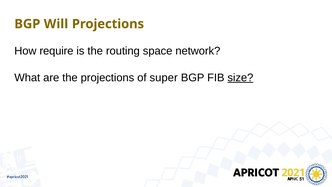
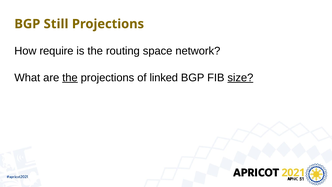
Will: Will -> Still (56, 24)
the underline: none -> present (70, 78)
super: super -> linked (164, 78)
